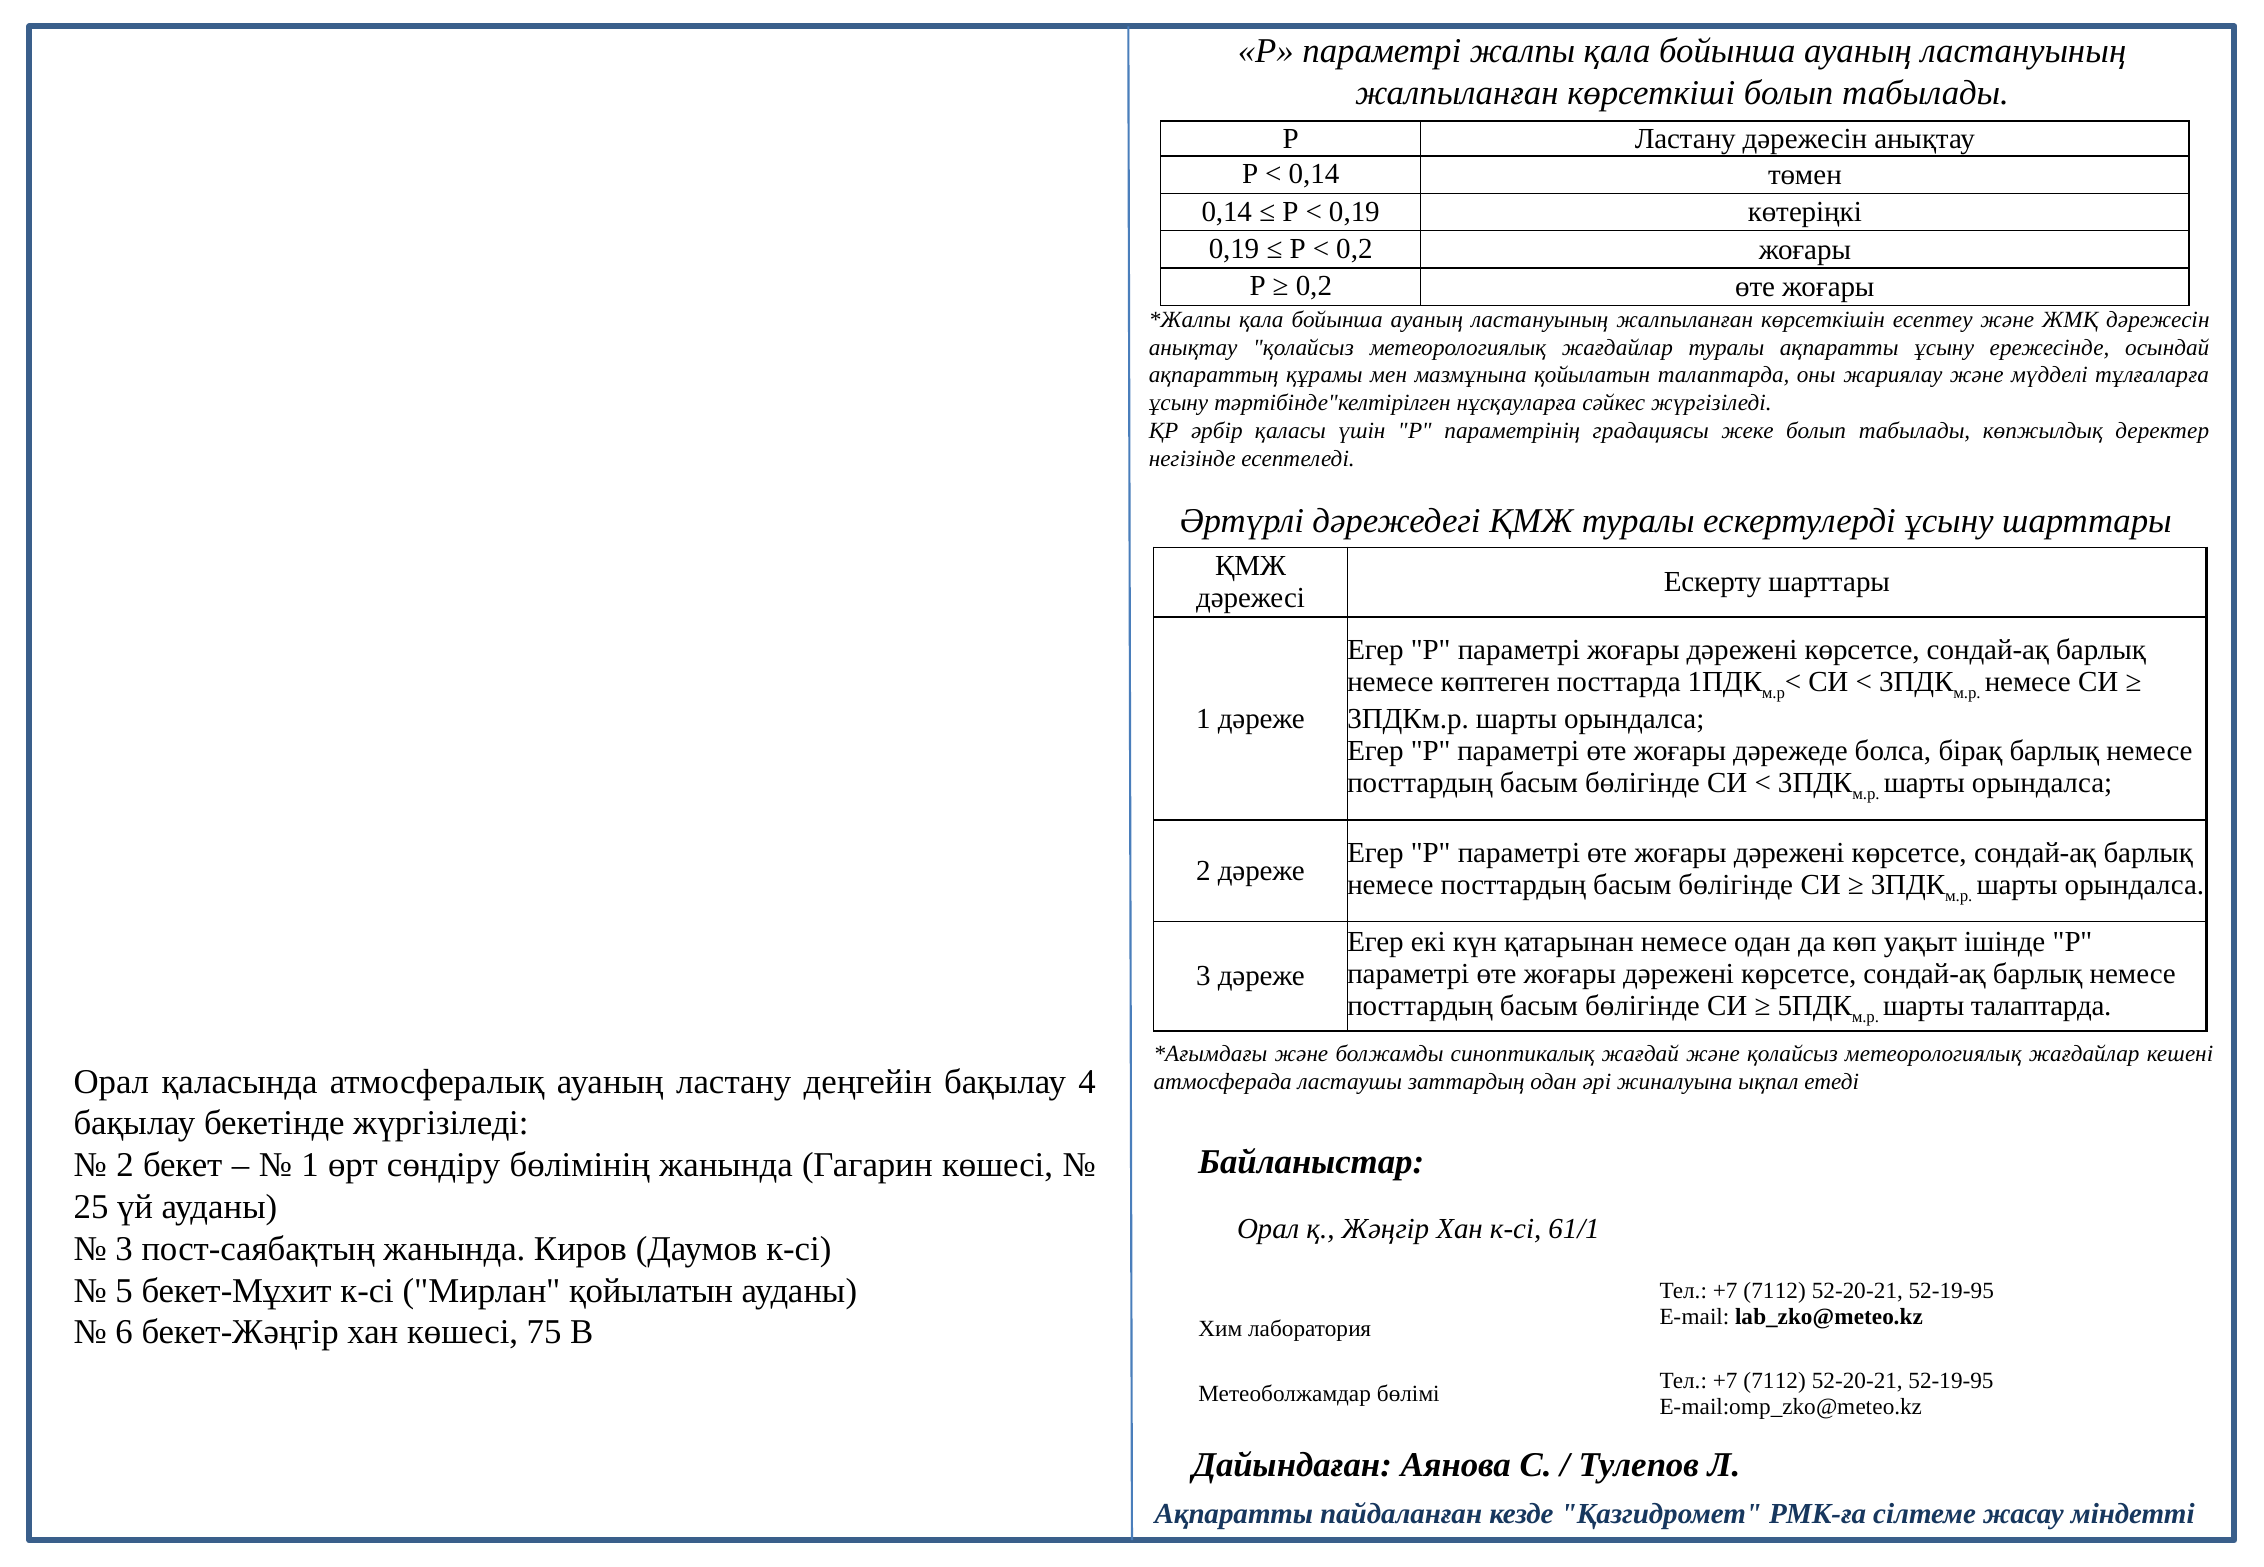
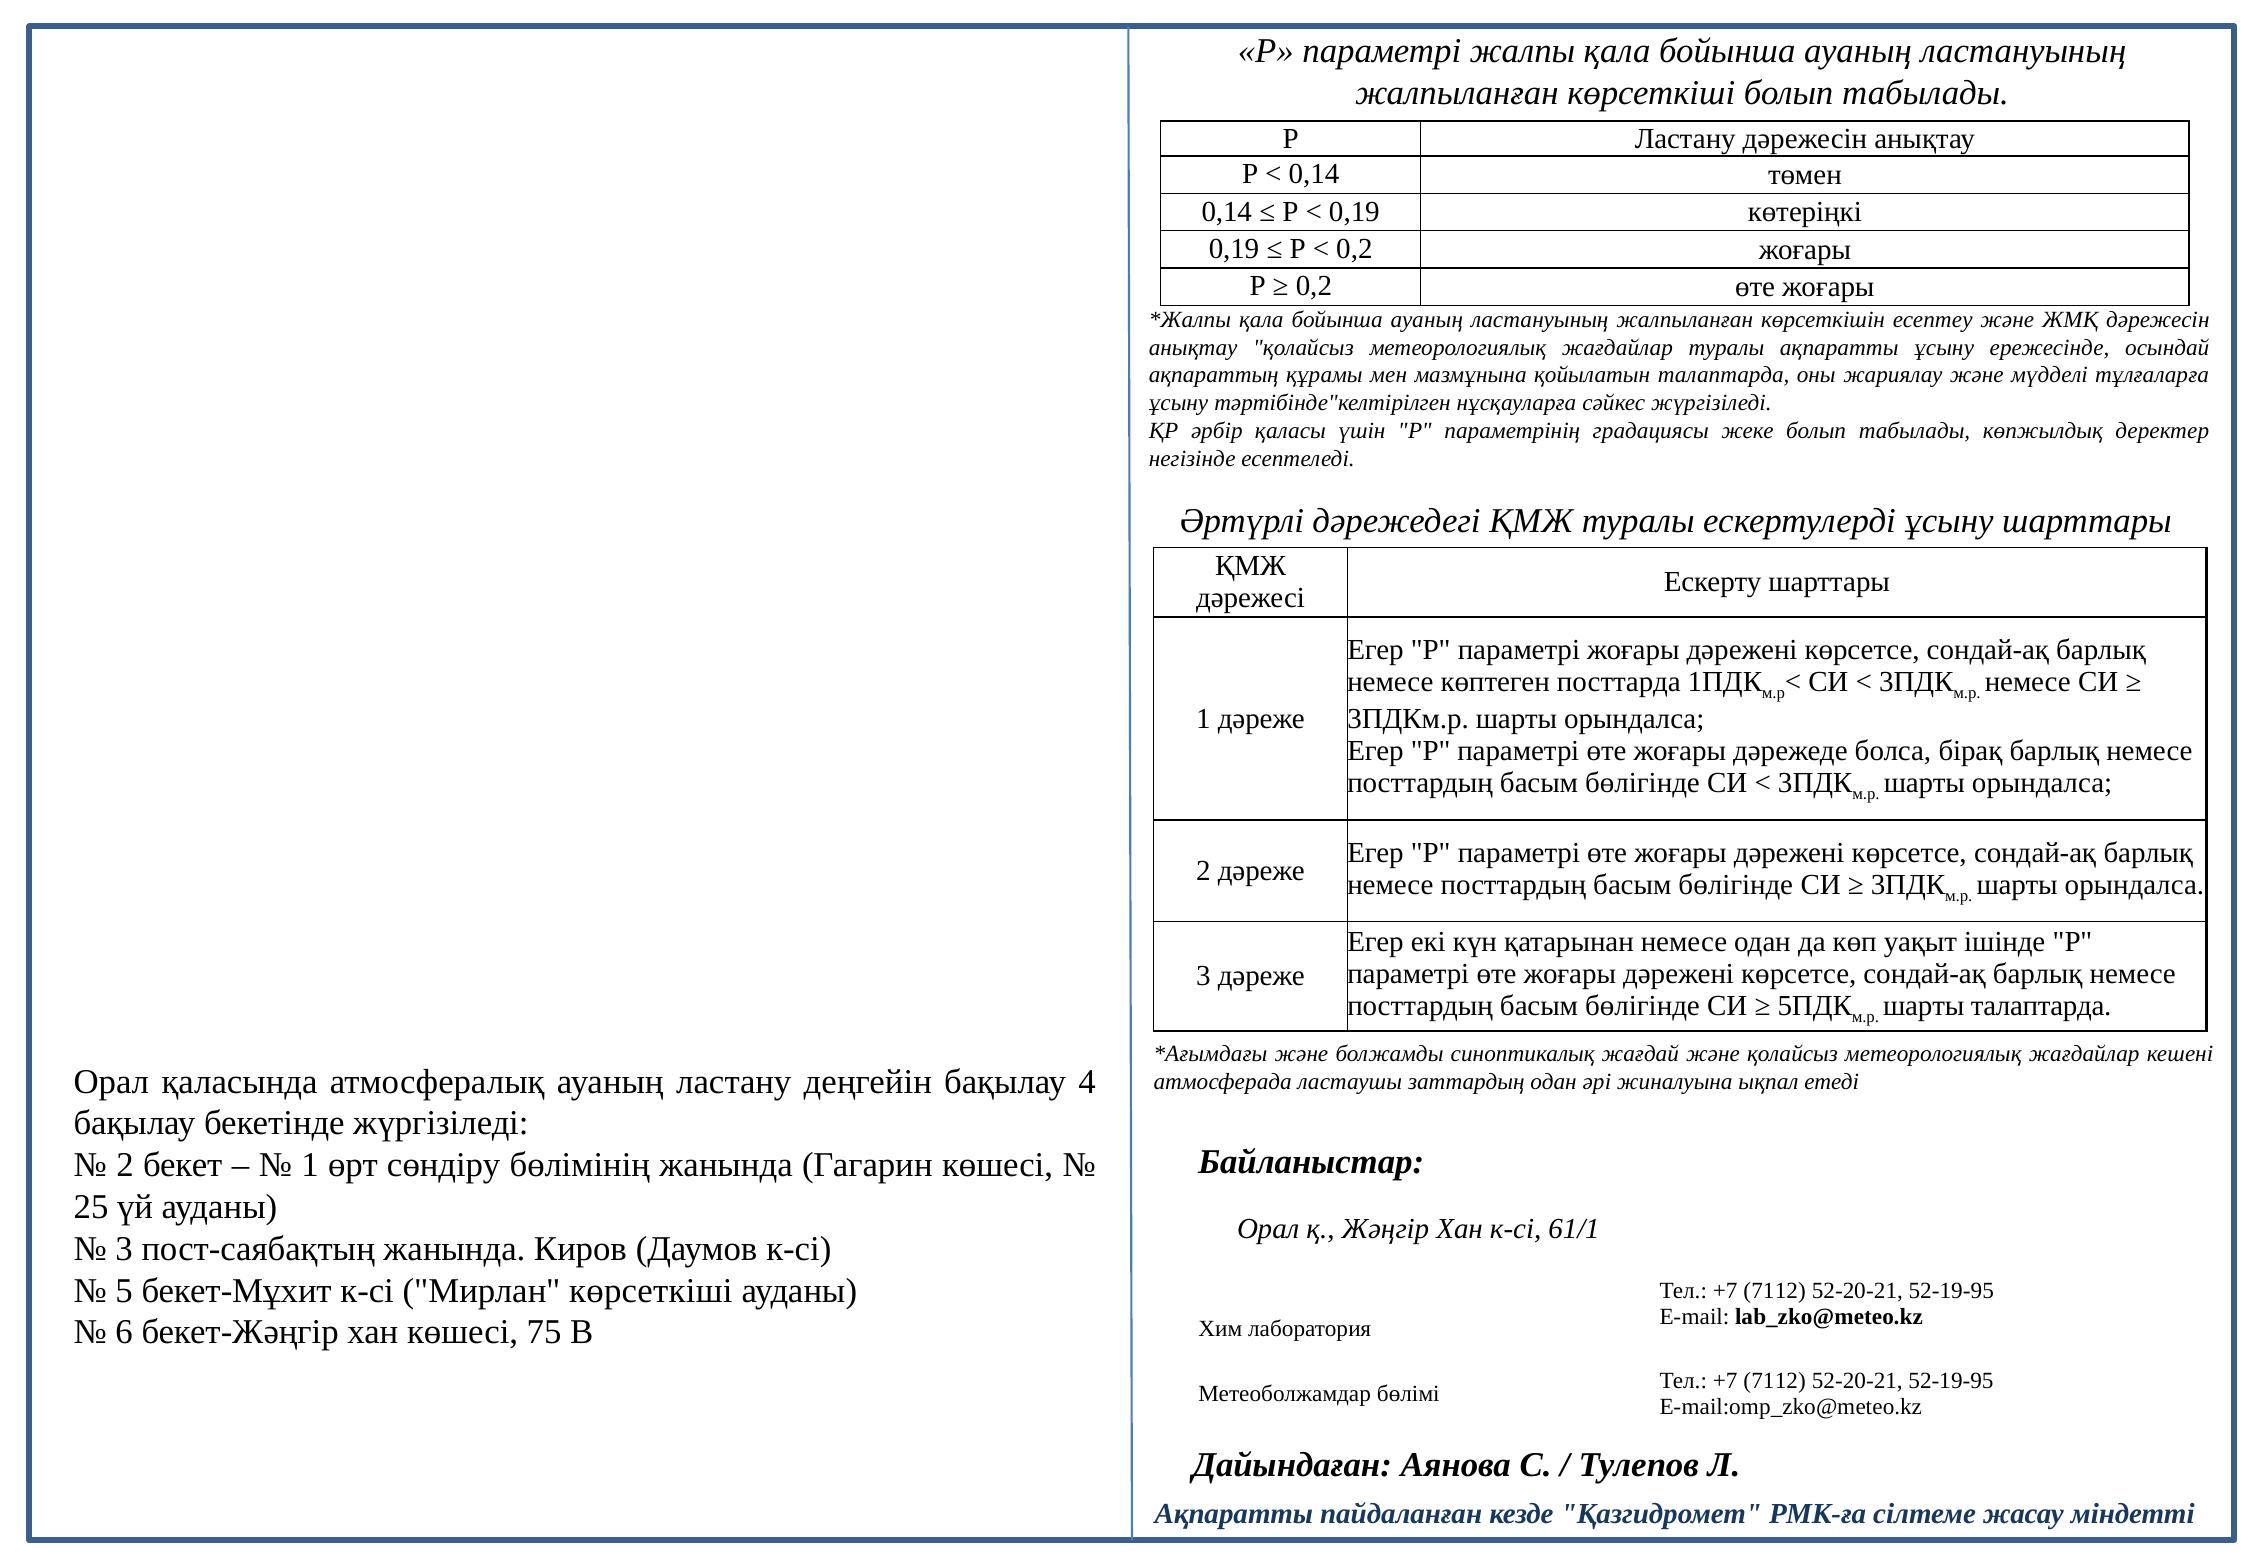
Мирлан қойылатын: қойылатын -> көрсеткіші (651, 1291)
